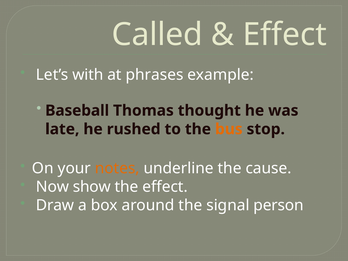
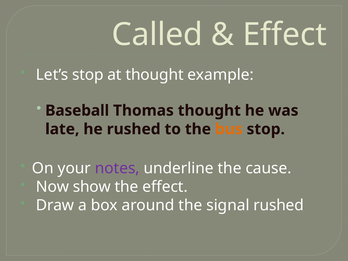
Let’s with: with -> stop (88, 75)
at phrases: phrases -> thought (155, 75)
notes colour: orange -> purple (117, 168)
signal person: person -> rushed (279, 205)
